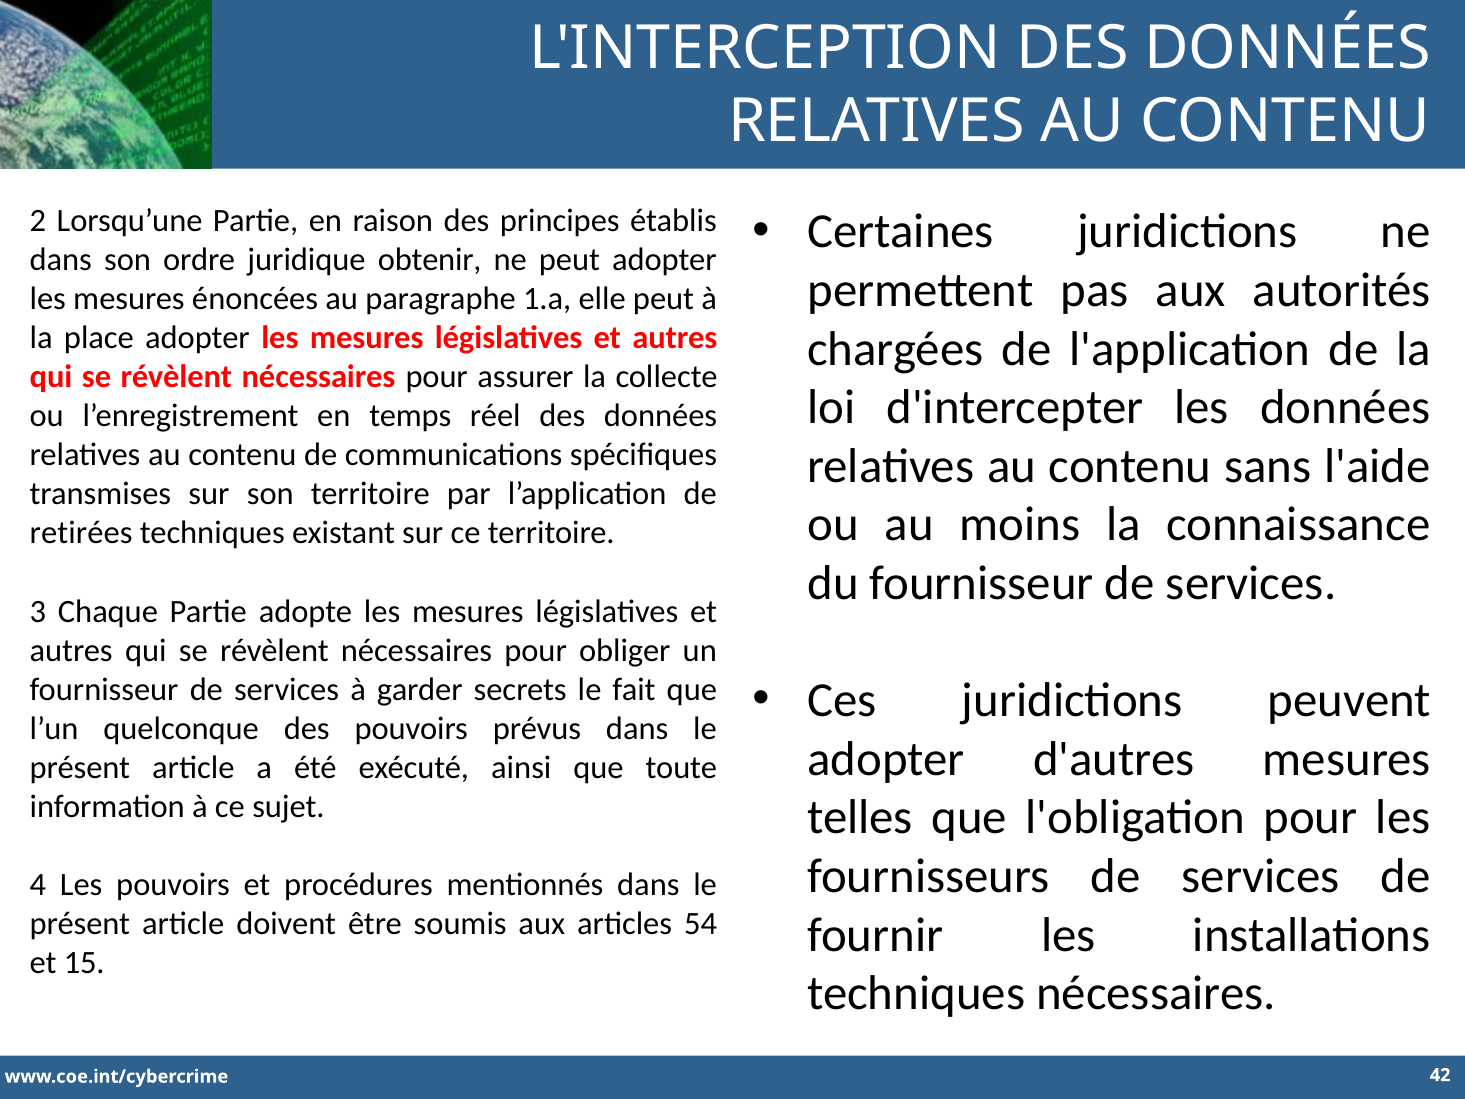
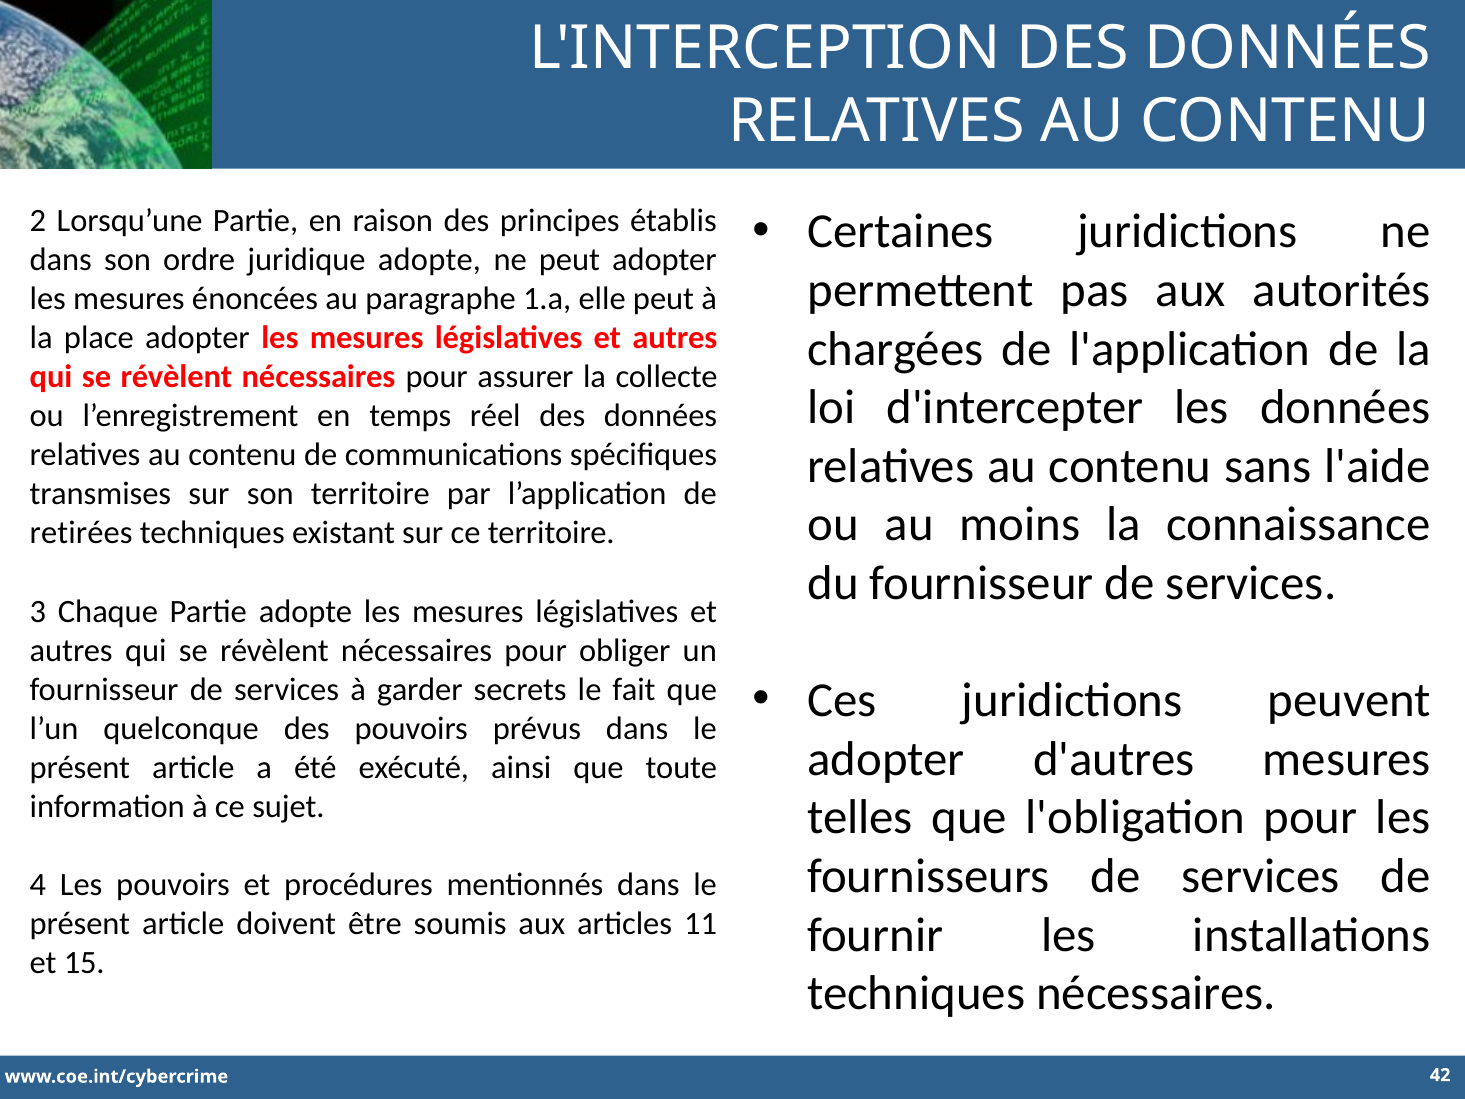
juridique obtenir: obtenir -> adopte (429, 260)
54: 54 -> 11 (701, 924)
